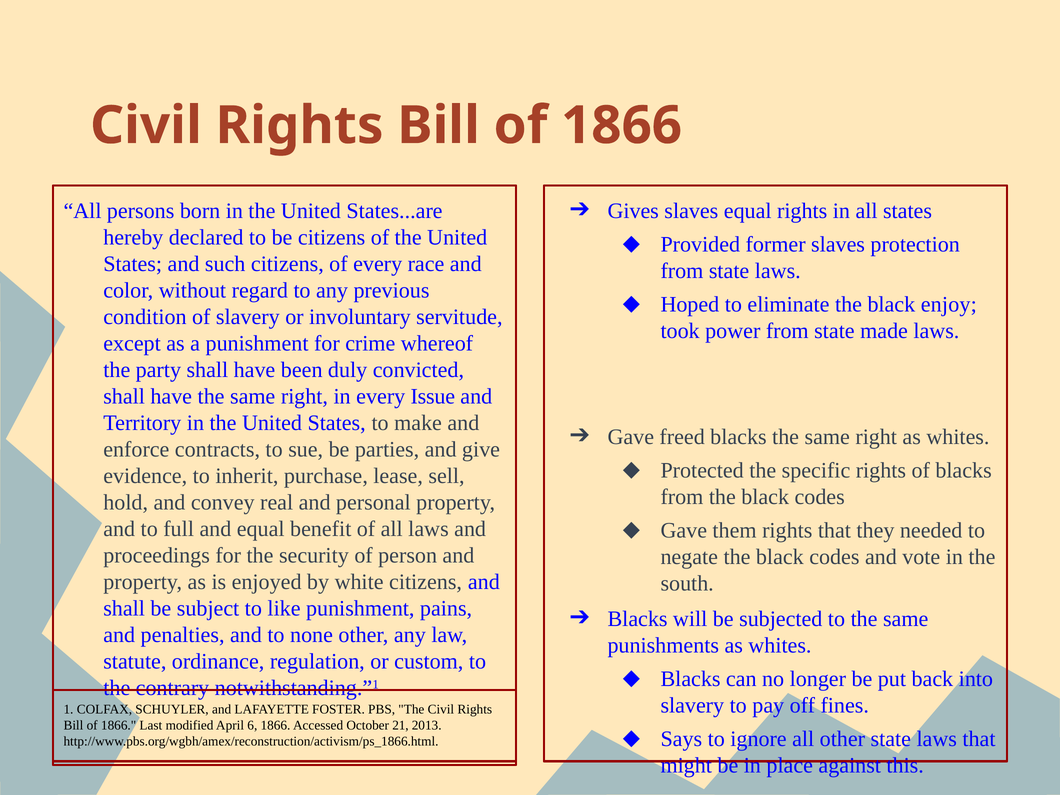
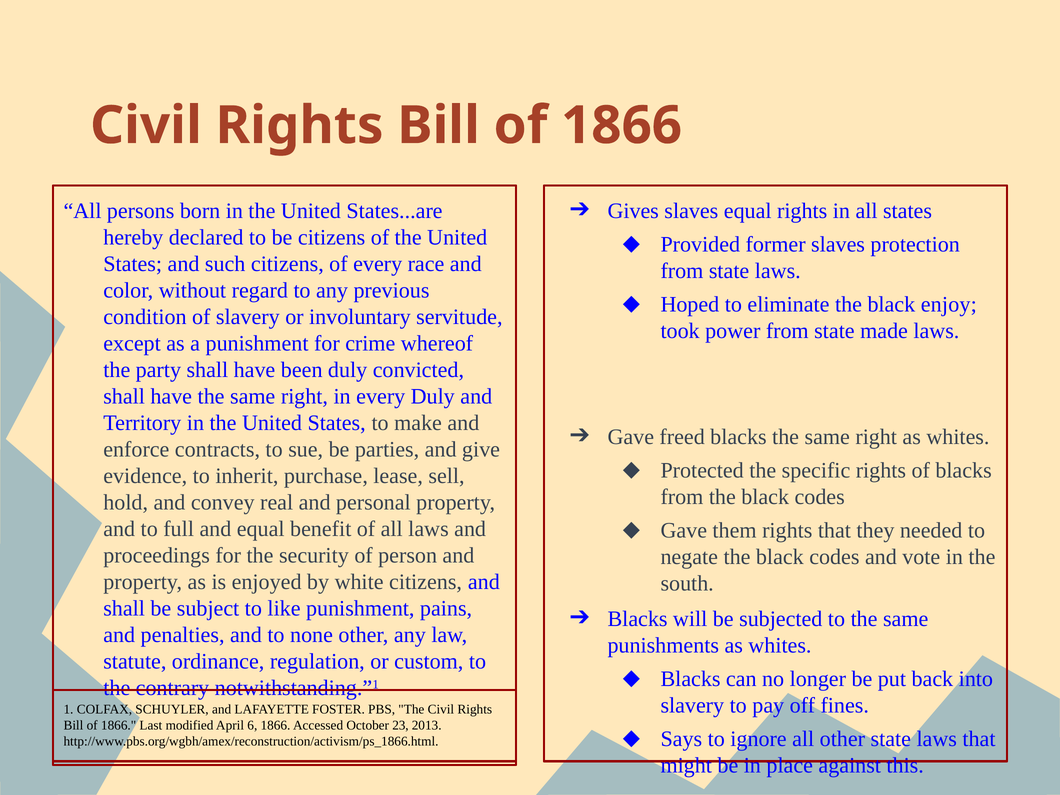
every Issue: Issue -> Duly (433, 396)
21: 21 -> 23 (400, 725)
